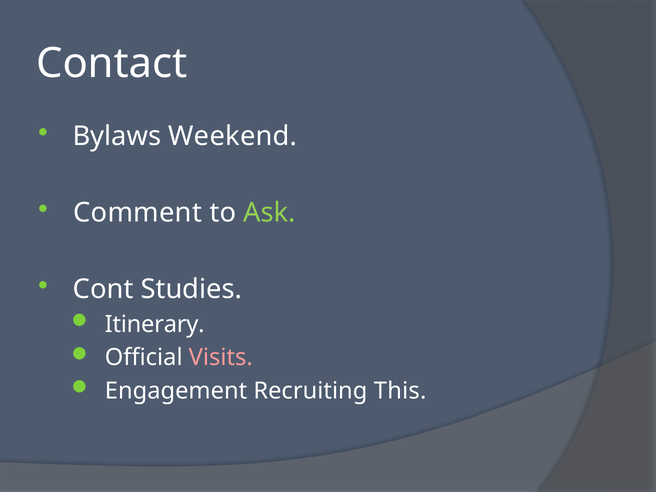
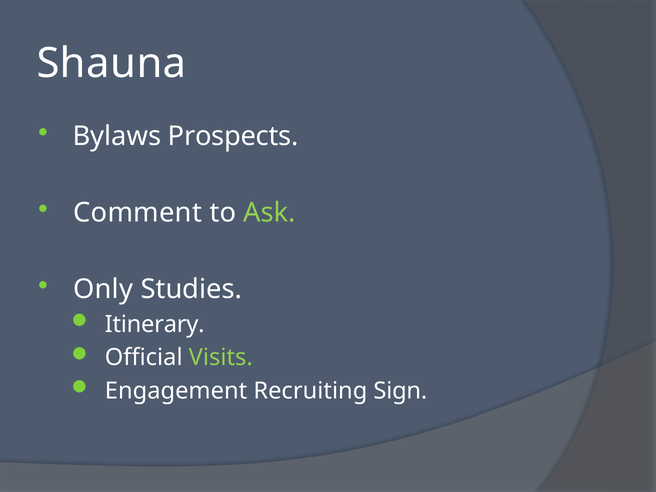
Contact: Contact -> Shauna (111, 64)
Weekend: Weekend -> Prospects (233, 136)
Cont: Cont -> Only (103, 289)
Visits colour: pink -> light green (221, 358)
This: This -> Sign (400, 391)
